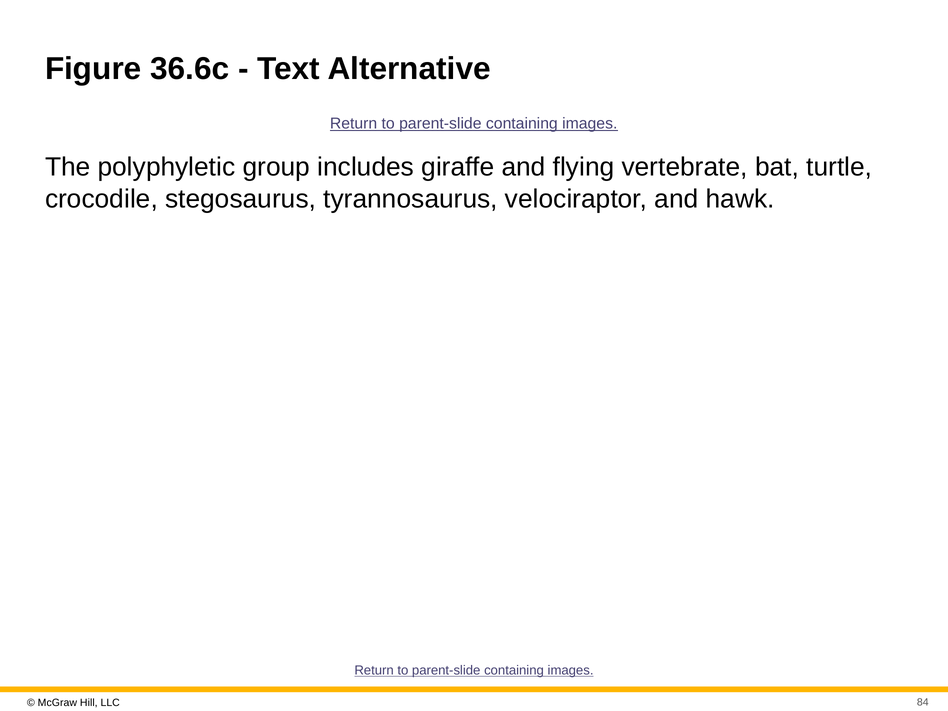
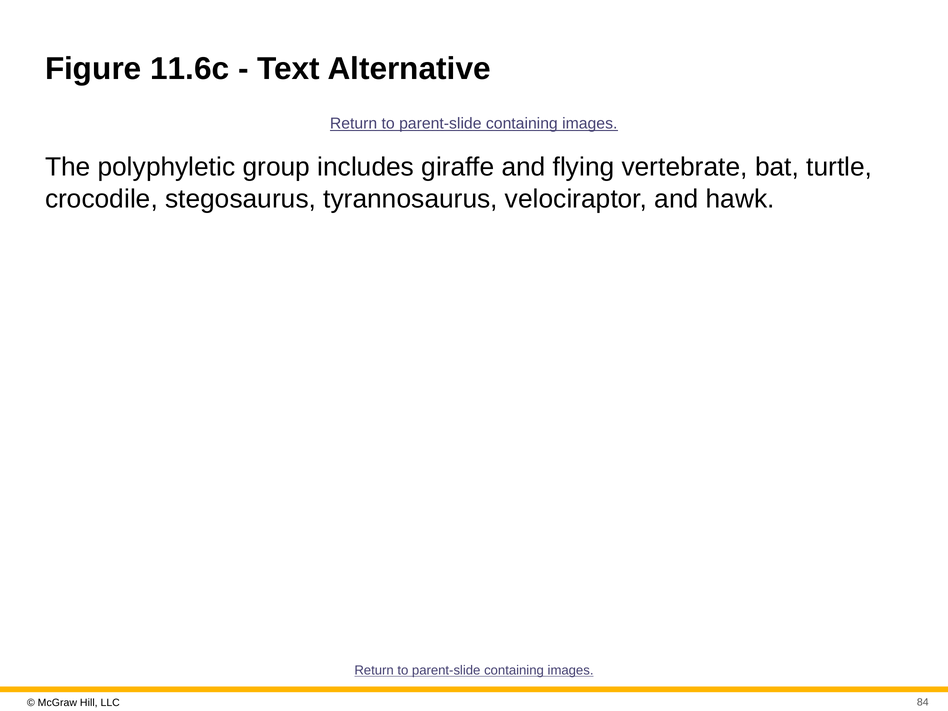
36.6c: 36.6c -> 11.6c (190, 69)
